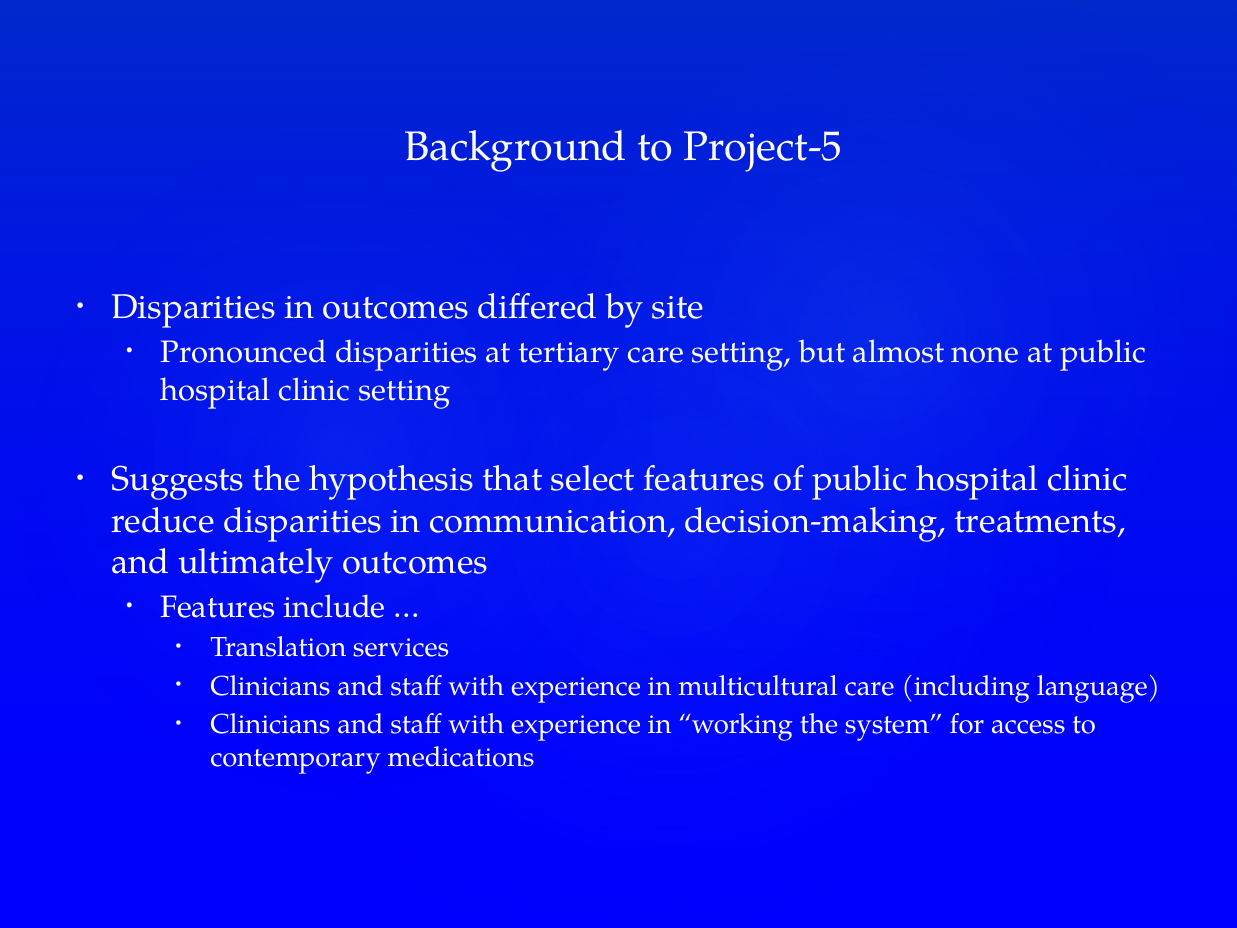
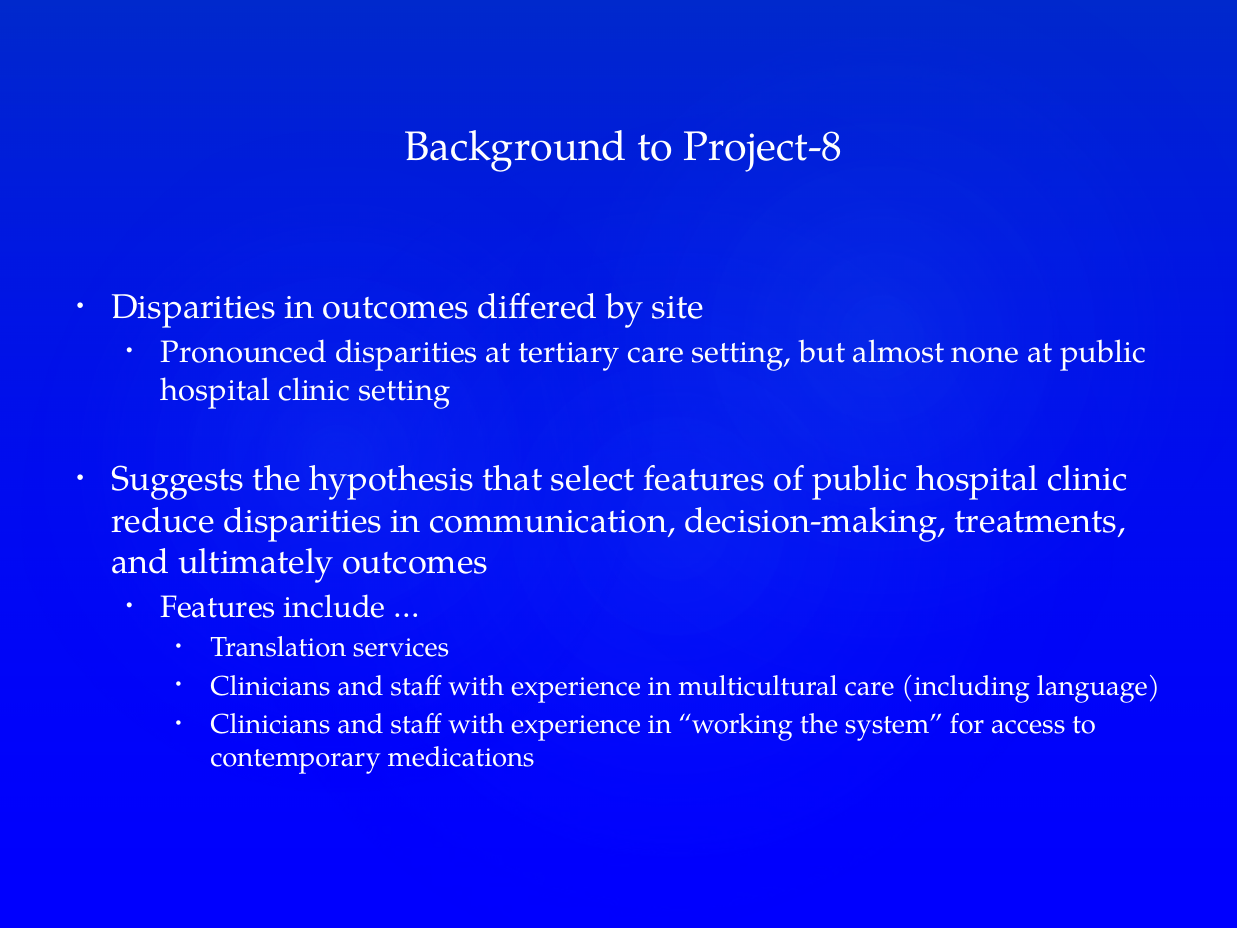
Project-5: Project-5 -> Project-8 (763, 147)
